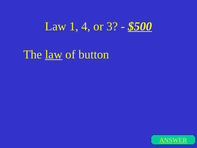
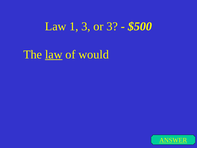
1 4: 4 -> 3 (86, 26)
$500 underline: present -> none (140, 26)
button: button -> would (94, 54)
